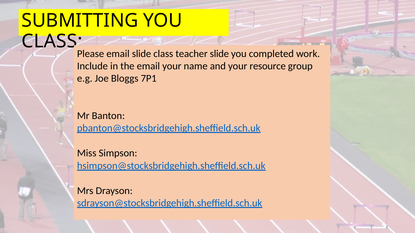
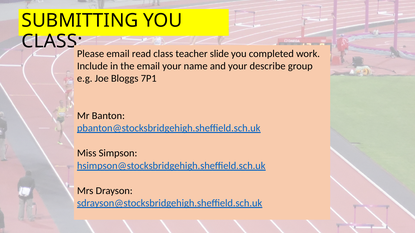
email slide: slide -> read (141, 54)
resource: resource -> describe (268, 66)
